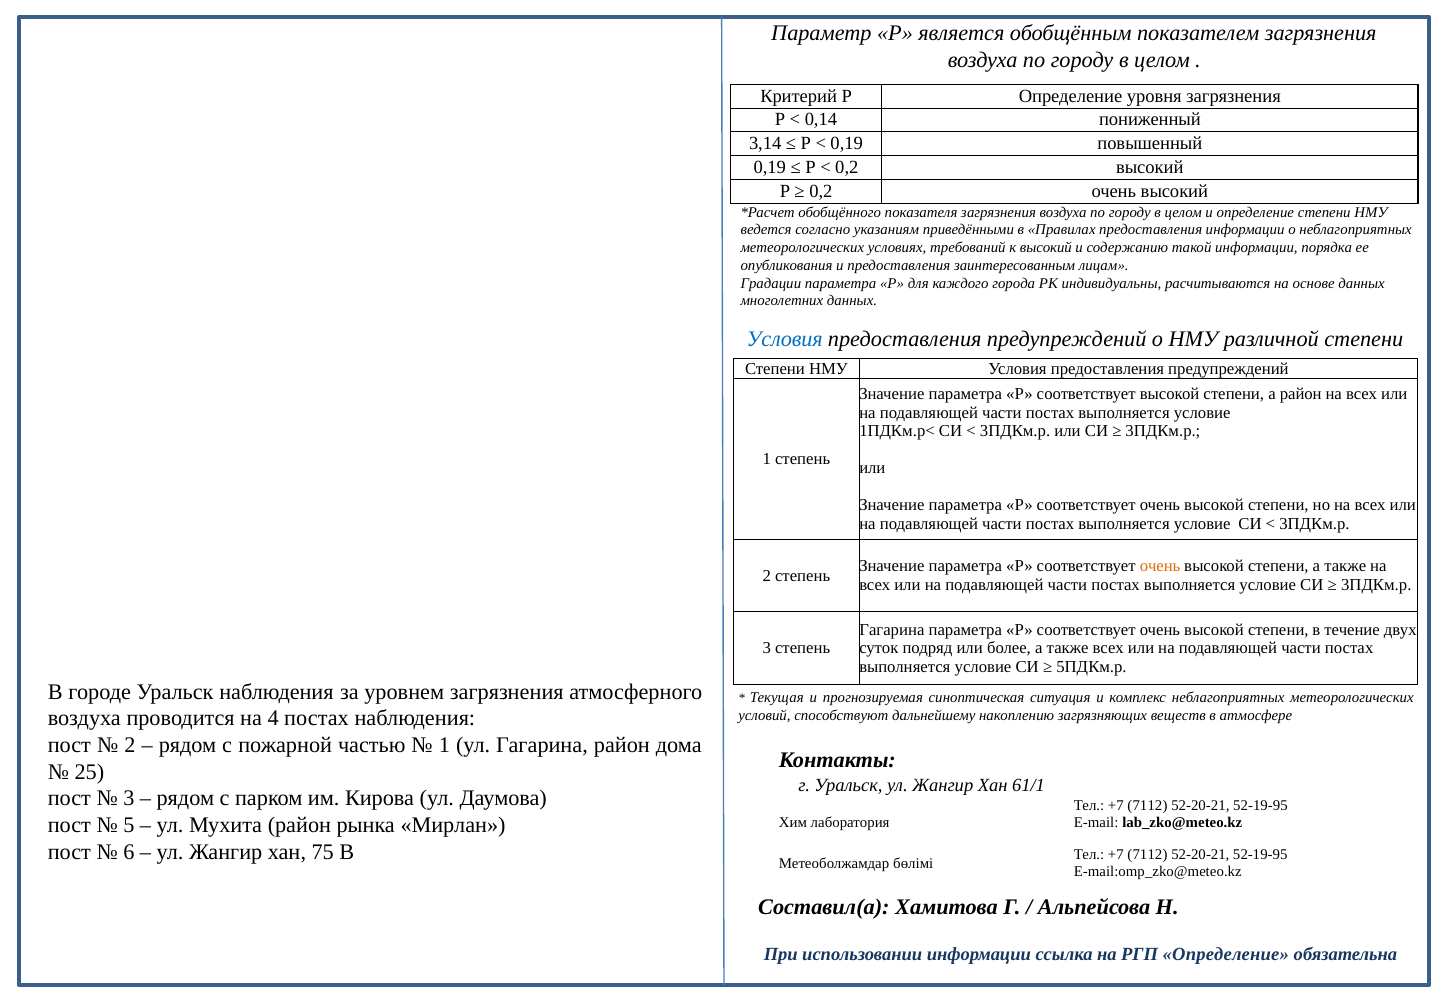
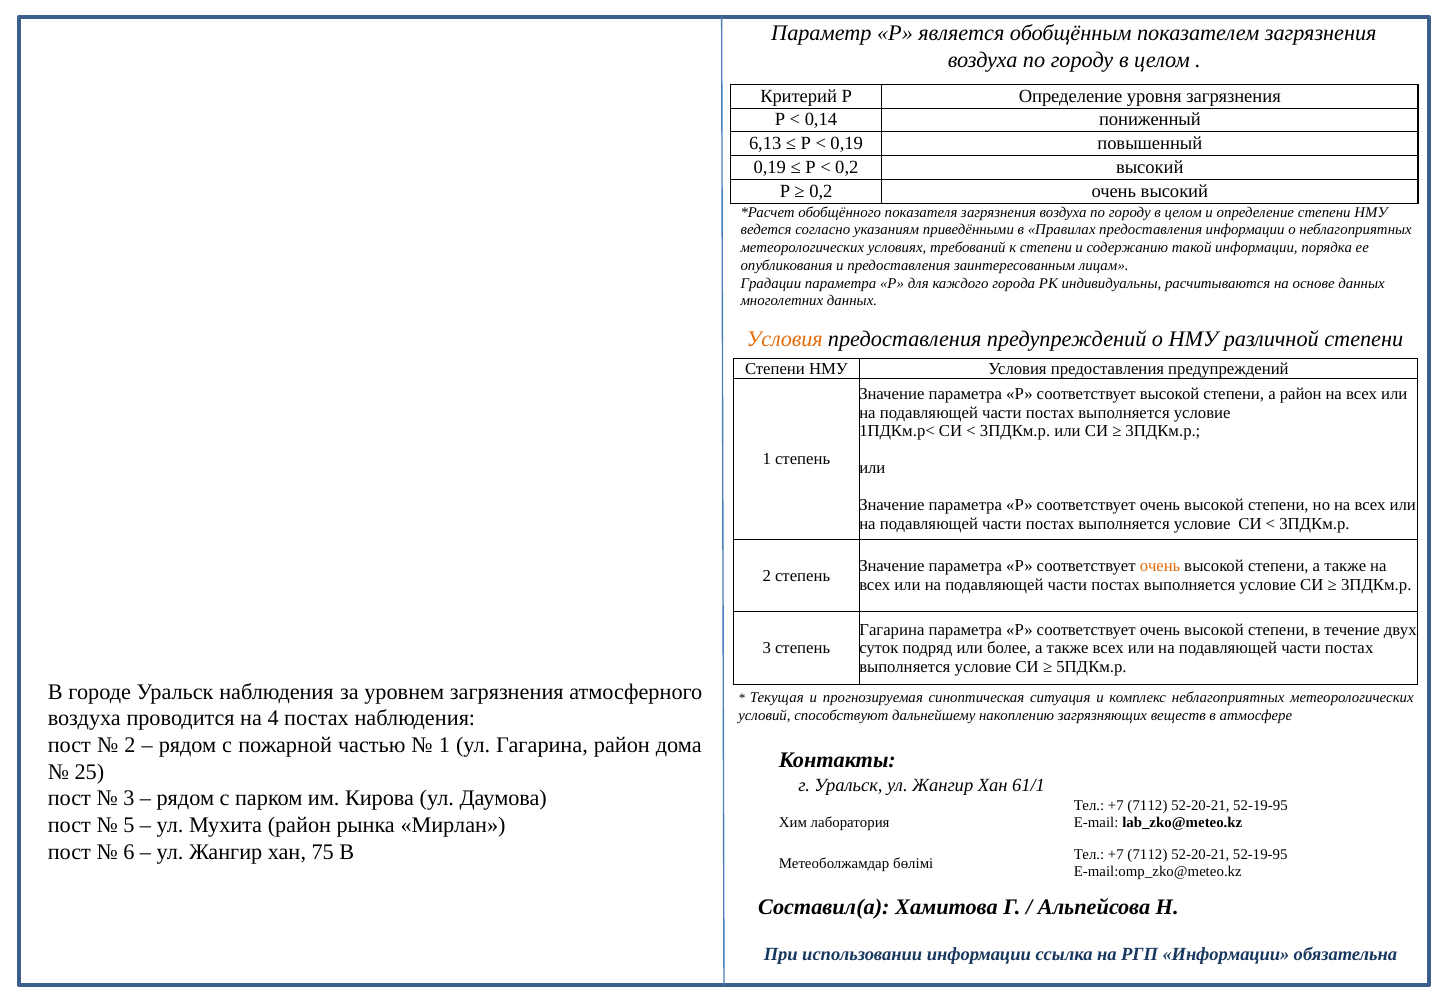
3,14: 3,14 -> 6,13 (765, 144)
к высокий: высокий -> степени (1046, 248)
Условия colour: blue -> orange (785, 339)
РГП Определение: Определение -> Информации (1226, 955)
